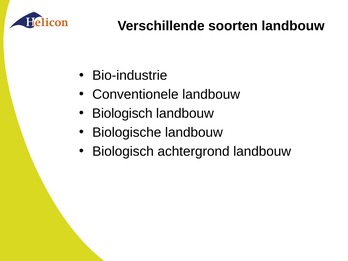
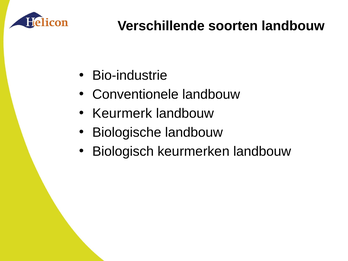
Biologisch: Biologisch -> Keurmerk (122, 113)
achtergrond: achtergrond -> keurmerken (194, 151)
